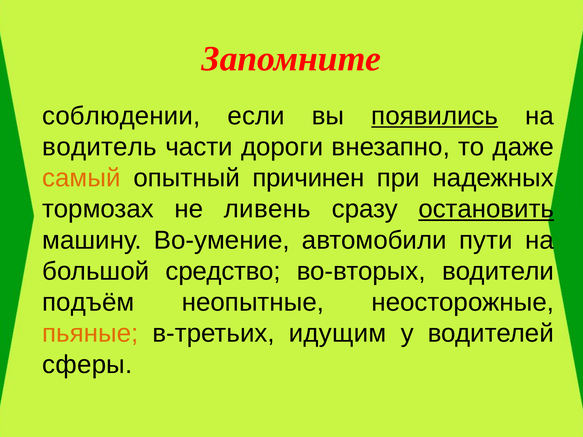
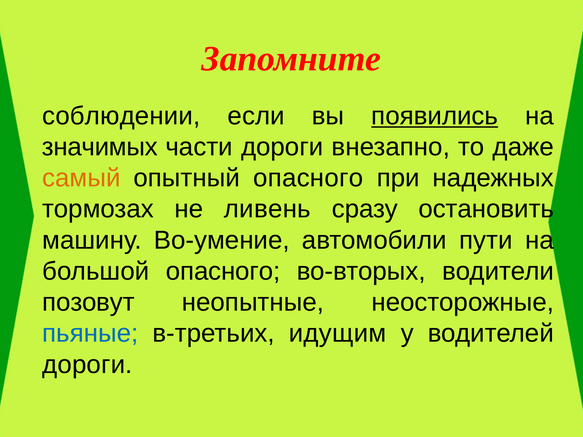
водитель: водитель -> значимых (100, 147)
опытный причинен: причинен -> опасного (308, 178)
остановить underline: present -> none (486, 209)
большой средство: средство -> опасного (223, 271)
подъём: подъём -> позовут (88, 303)
пьяные colour: orange -> blue (90, 334)
сферы: сферы -> дороги (87, 365)
